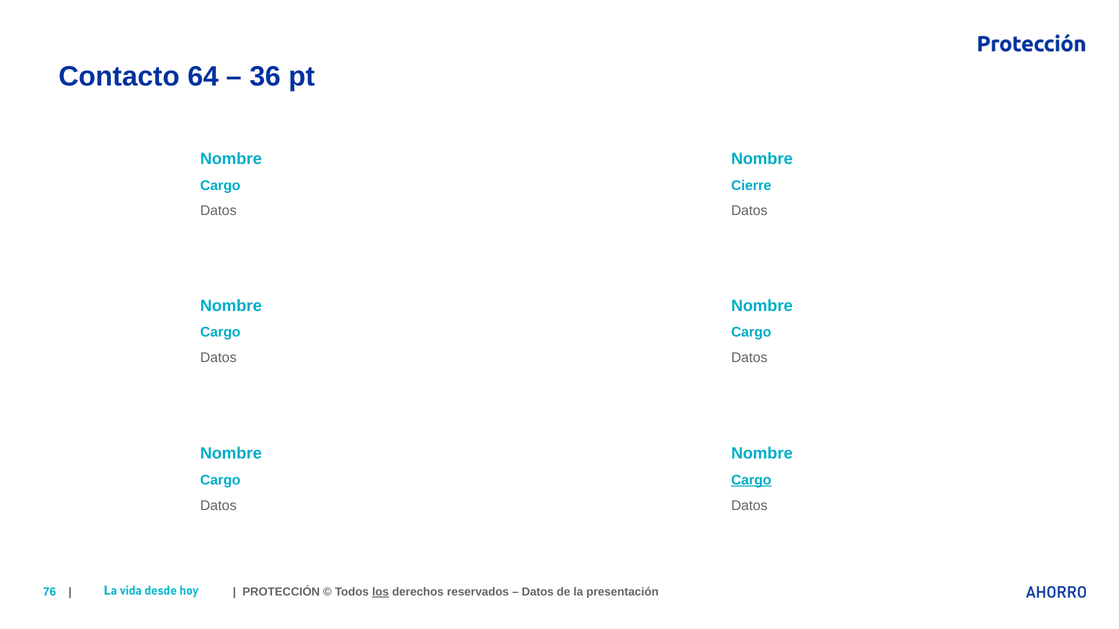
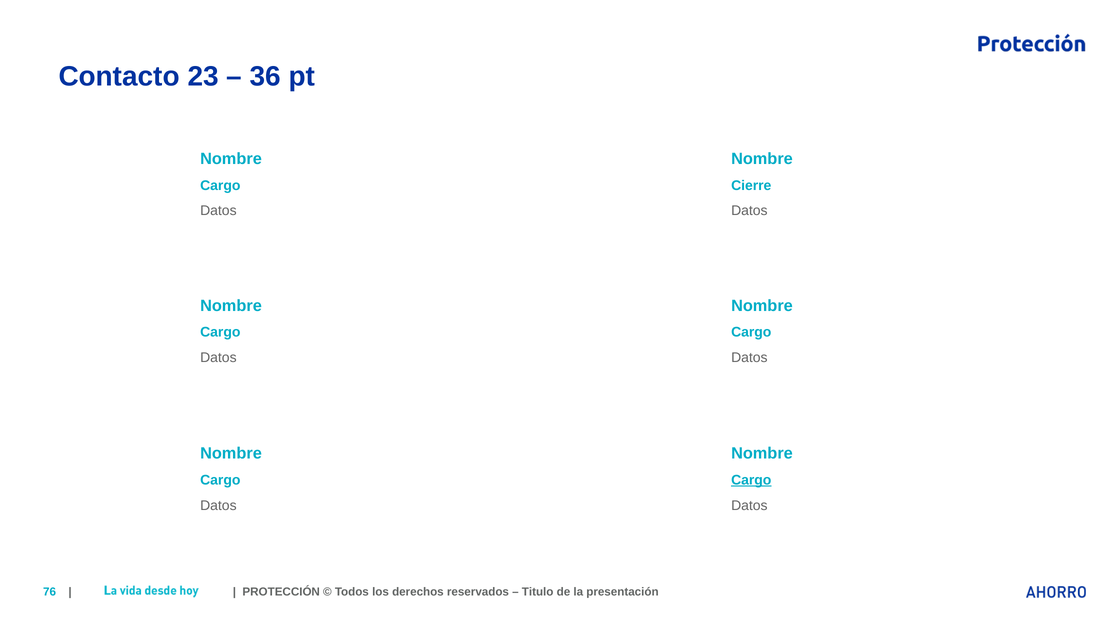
64: 64 -> 23 (203, 77)
los underline: present -> none (381, 593)
Datos: Datos -> Titulo (538, 593)
